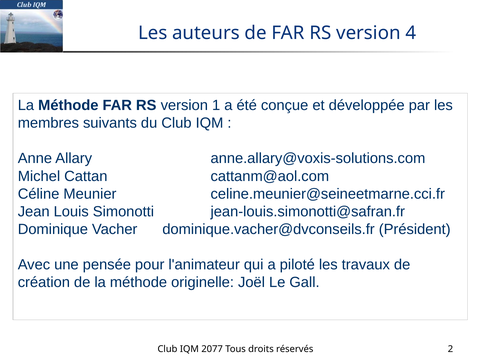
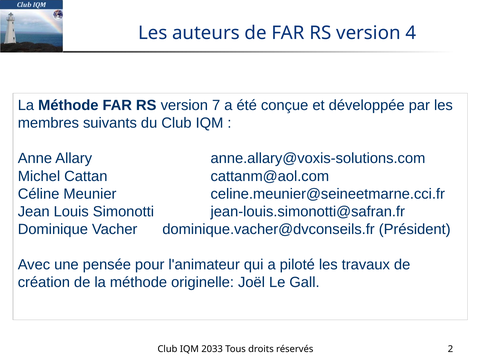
1: 1 -> 7 (216, 105)
2077: 2077 -> 2033 (212, 349)
